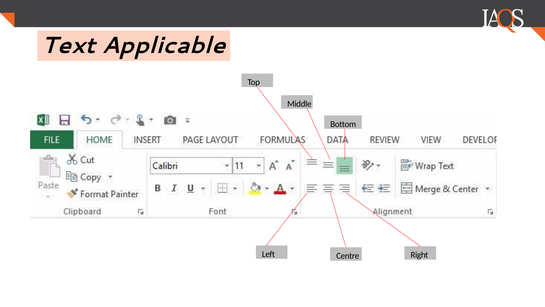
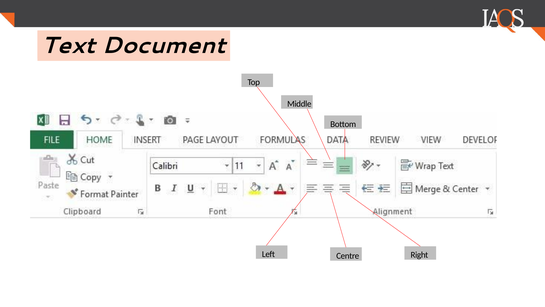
Applicable: Applicable -> Document (164, 45)
